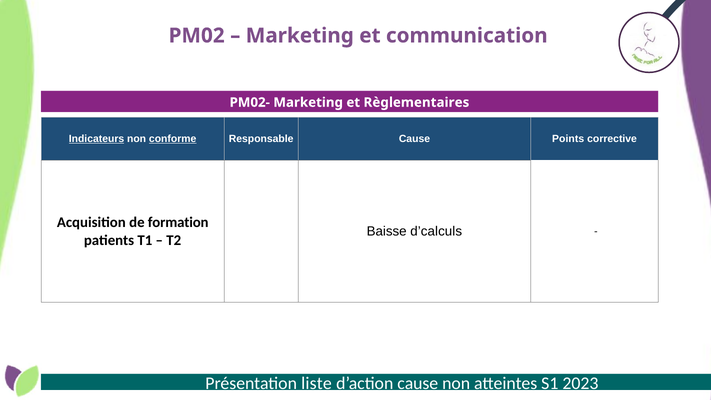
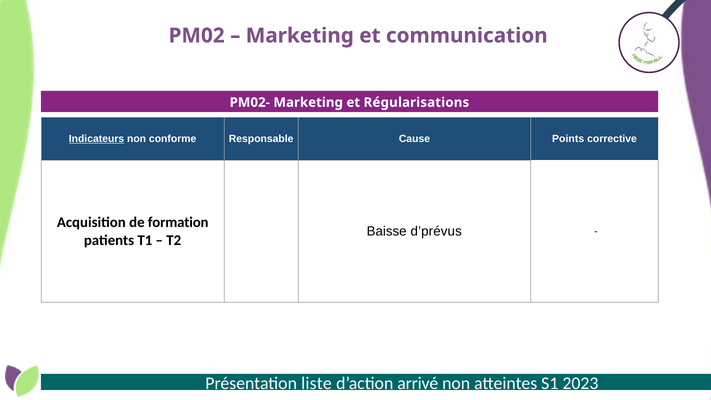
Règlementaires: Règlementaires -> Régularisations (416, 102)
conforme underline: present -> none (173, 139)
d’calculs: d’calculs -> d’prévus (436, 231)
d’action cause: cause -> arrivé (418, 383)
